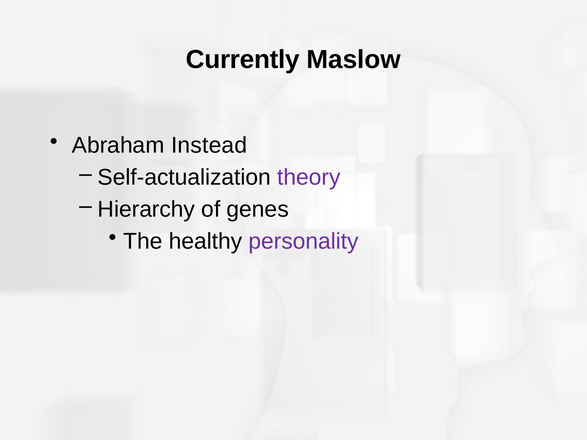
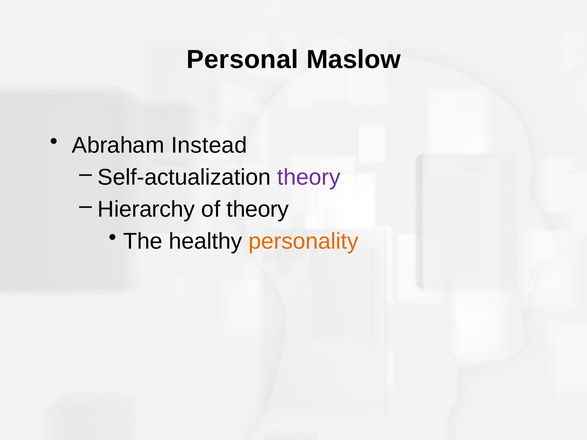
Currently: Currently -> Personal (242, 60)
of genes: genes -> theory (258, 209)
personality colour: purple -> orange (304, 241)
